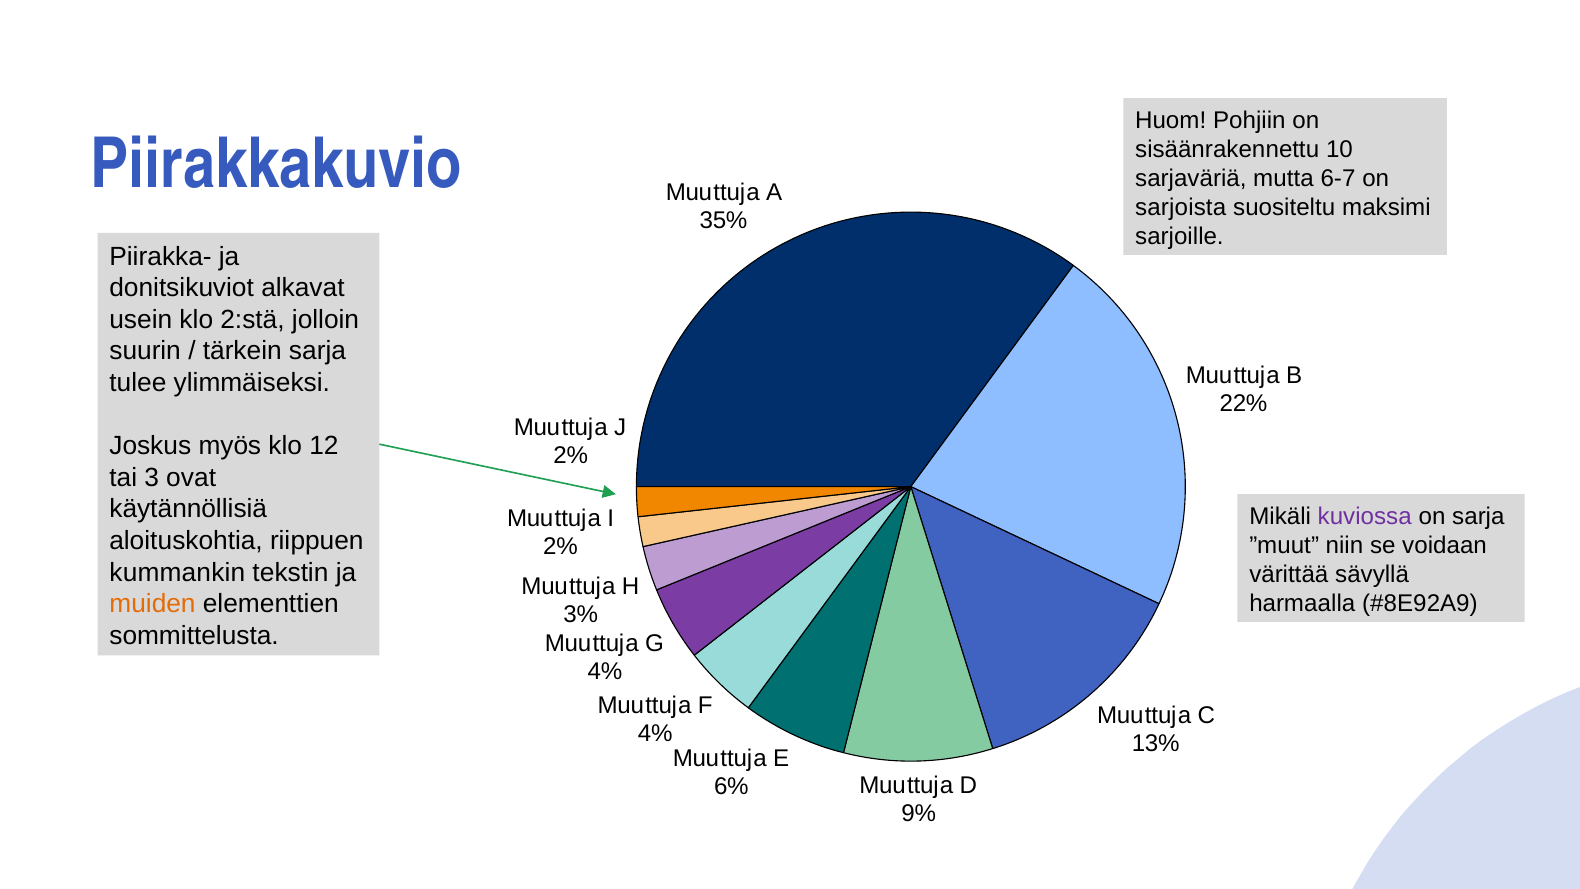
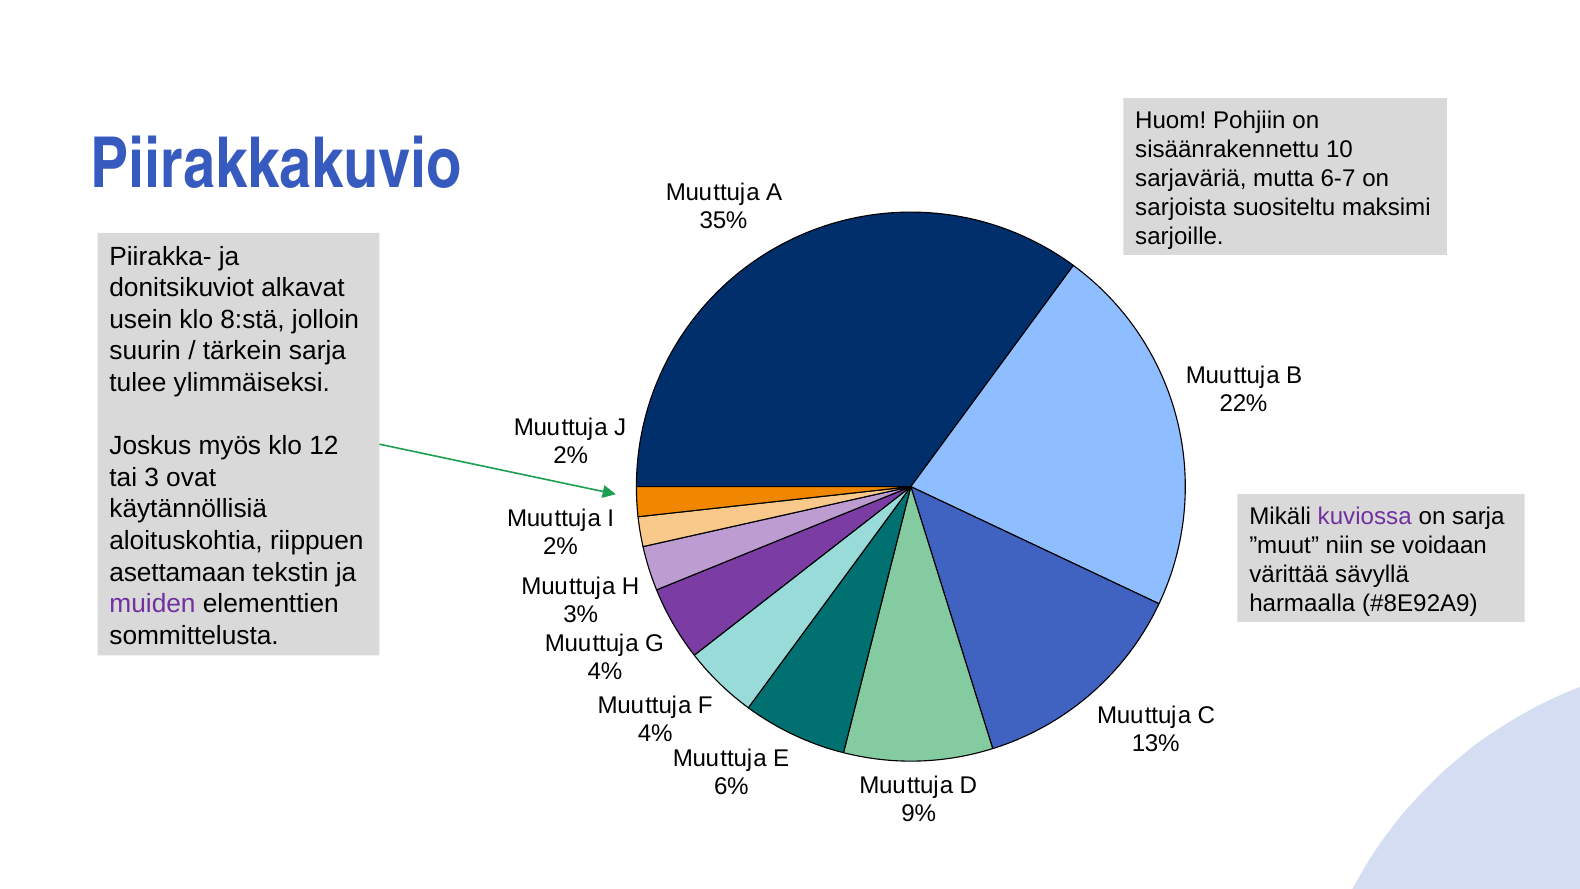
2:stä: 2:stä -> 8:stä (252, 320)
kummankin: kummankin -> asettamaan (177, 572)
muiden colour: orange -> purple (153, 604)
